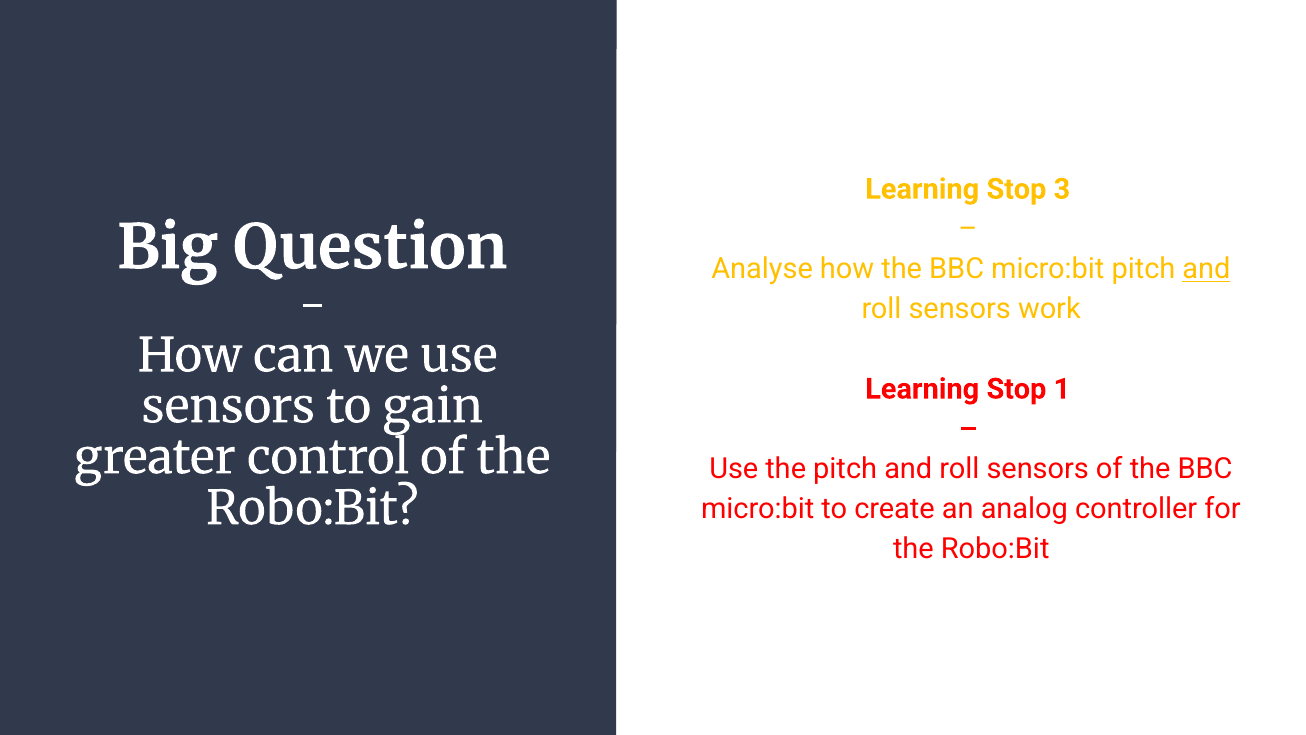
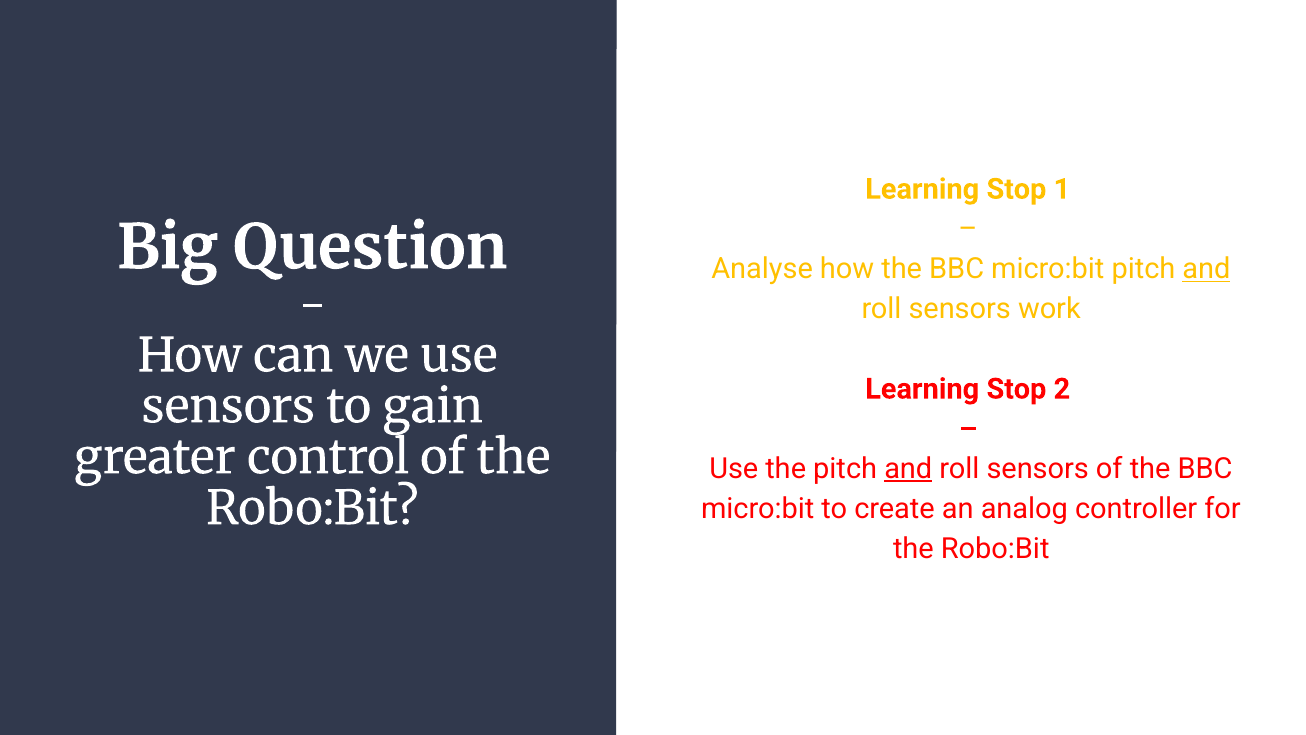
3: 3 -> 1 (1062, 189)
1: 1 -> 2 (1062, 389)
and underline: none -> present (908, 469)
